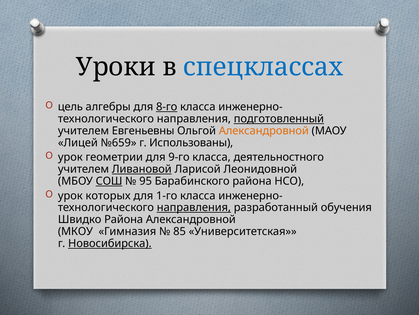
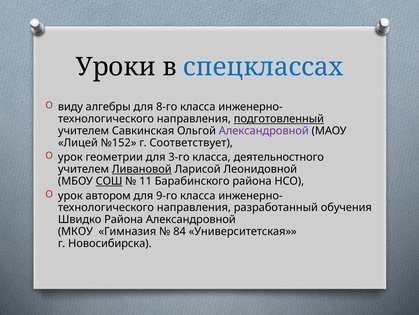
цель: цель -> виду (70, 107)
8-го underline: present -> none (167, 107)
Евгеньевны: Евгеньевны -> Савкинская (143, 130)
Александровной colour: orange -> purple (264, 130)
№659: №659 -> №152 (119, 142)
Использованы: Использованы -> Соответствует (191, 142)
9-го: 9-го -> 3-го (179, 157)
95: 95 -> 11 (146, 181)
которых: которых -> автором (108, 195)
1-го: 1-го -> 9-го (167, 195)
направления underline: present -> none (194, 207)
85: 85 -> 84 (180, 231)
Новосибирска underline: present -> none (110, 243)
